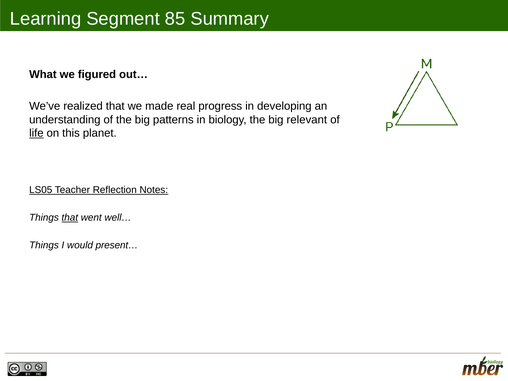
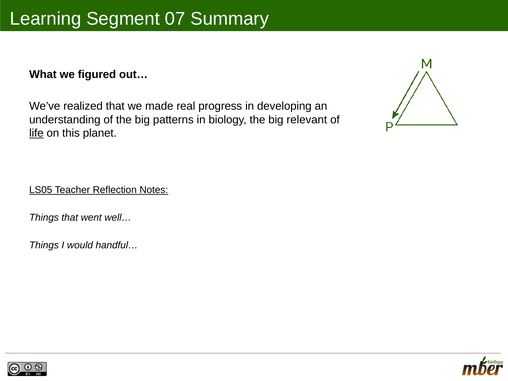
85: 85 -> 07 (175, 19)
that underline: present -> none (70, 218)
present…: present… -> handful… (117, 245)
